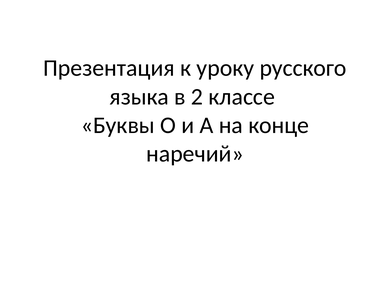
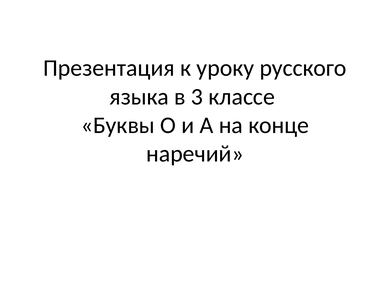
2: 2 -> 3 (197, 97)
